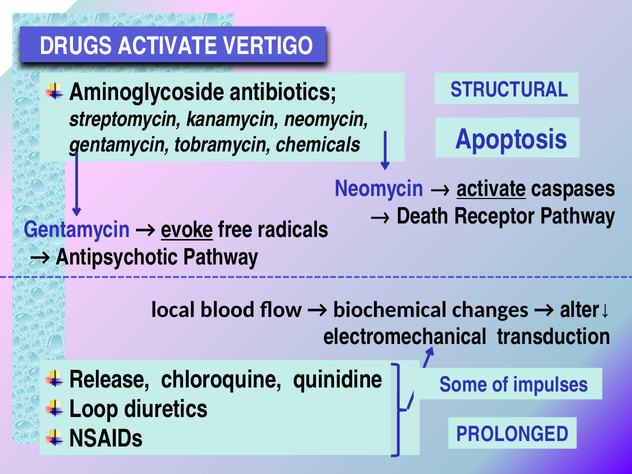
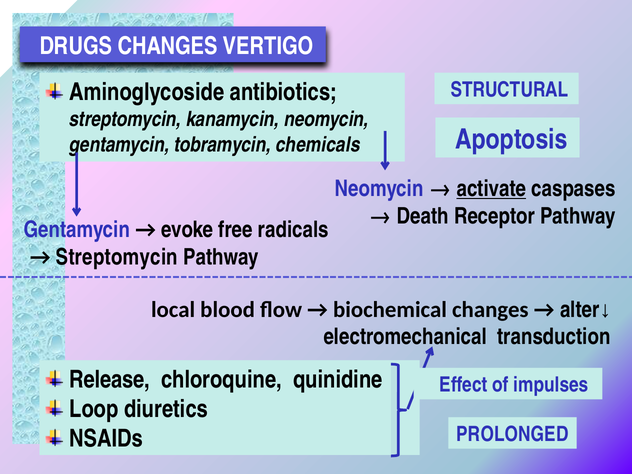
DRUGS ACTIVATE: ACTIVATE -> CHANGES (168, 46)
evoke underline: present -> none (187, 230)
Antipsychotic: Antipsychotic -> Streptomycin (117, 257)
Some: Some -> Effect (463, 385)
